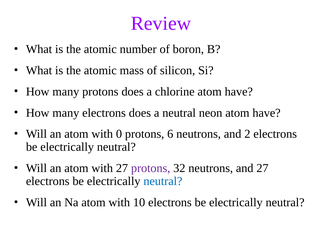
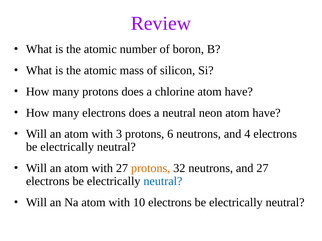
0: 0 -> 3 (119, 134)
2: 2 -> 4 (247, 134)
protons colour: purple -> orange (151, 169)
